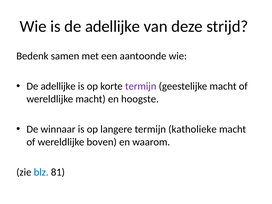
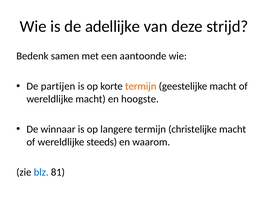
adellijke: adellijke -> partijen (58, 86)
termijn colour: purple -> orange (141, 86)
katholieke: katholieke -> christelijke (193, 129)
boven: boven -> steeds (102, 142)
